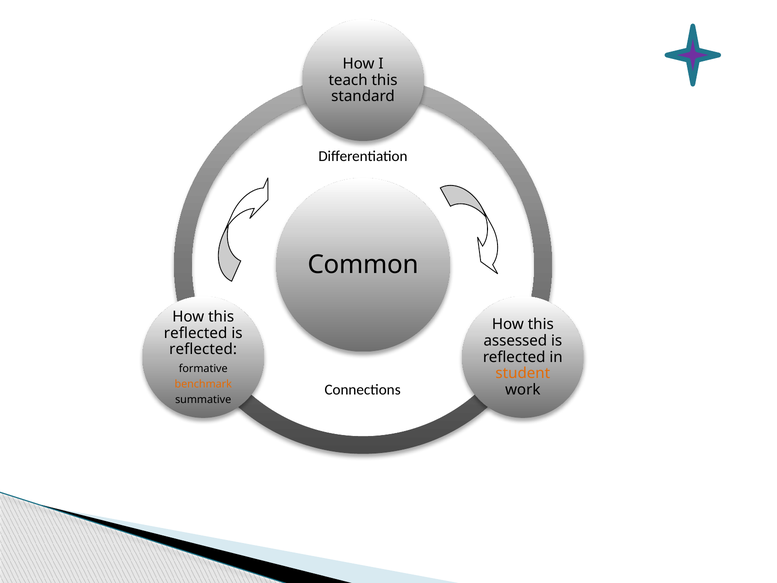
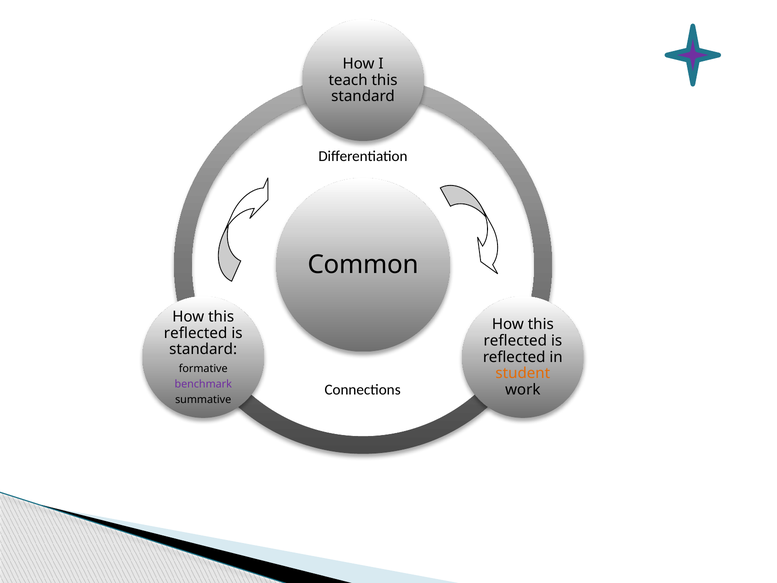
assessed: assessed -> reflected (515, 341)
reflected: reflected -> standard (203, 349)
benchmark colour: orange -> purple (203, 384)
